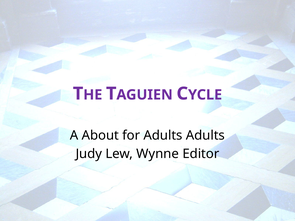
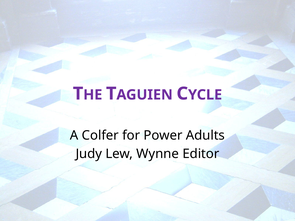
About: About -> Colfer (100, 136)
for Adults: Adults -> Power (163, 136)
